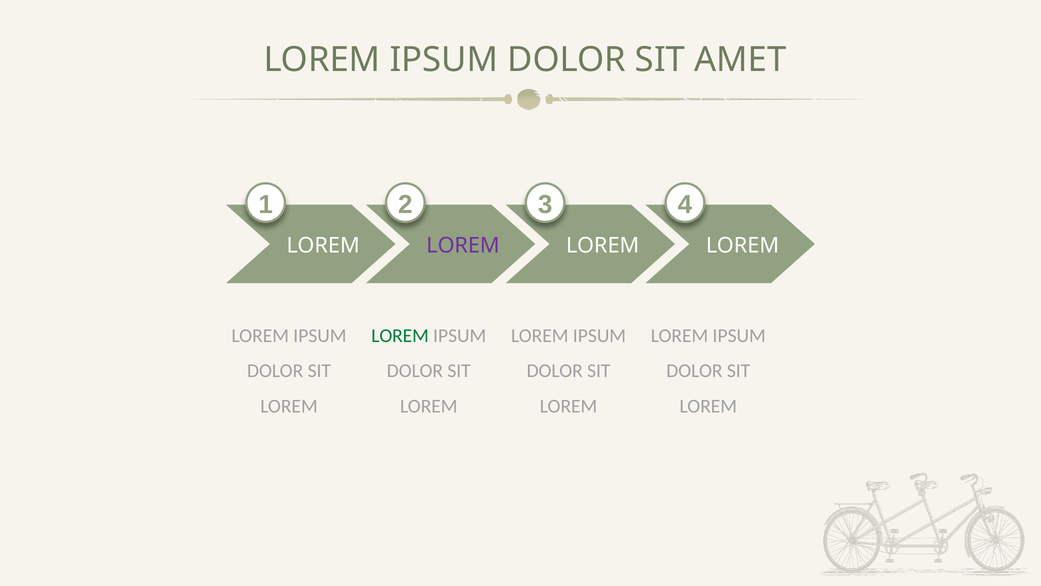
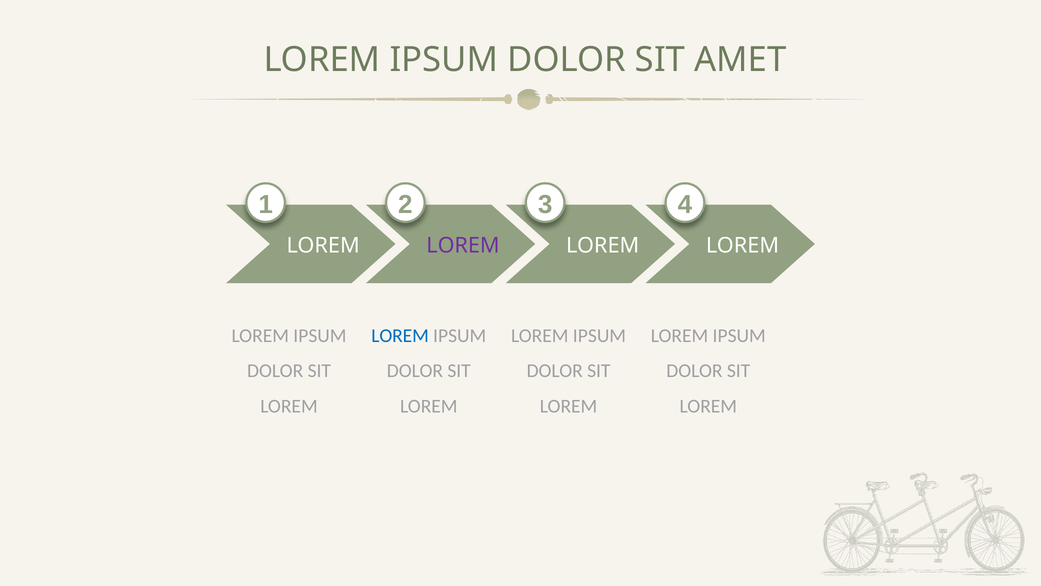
LOREM colour: green -> blue (400, 336)
